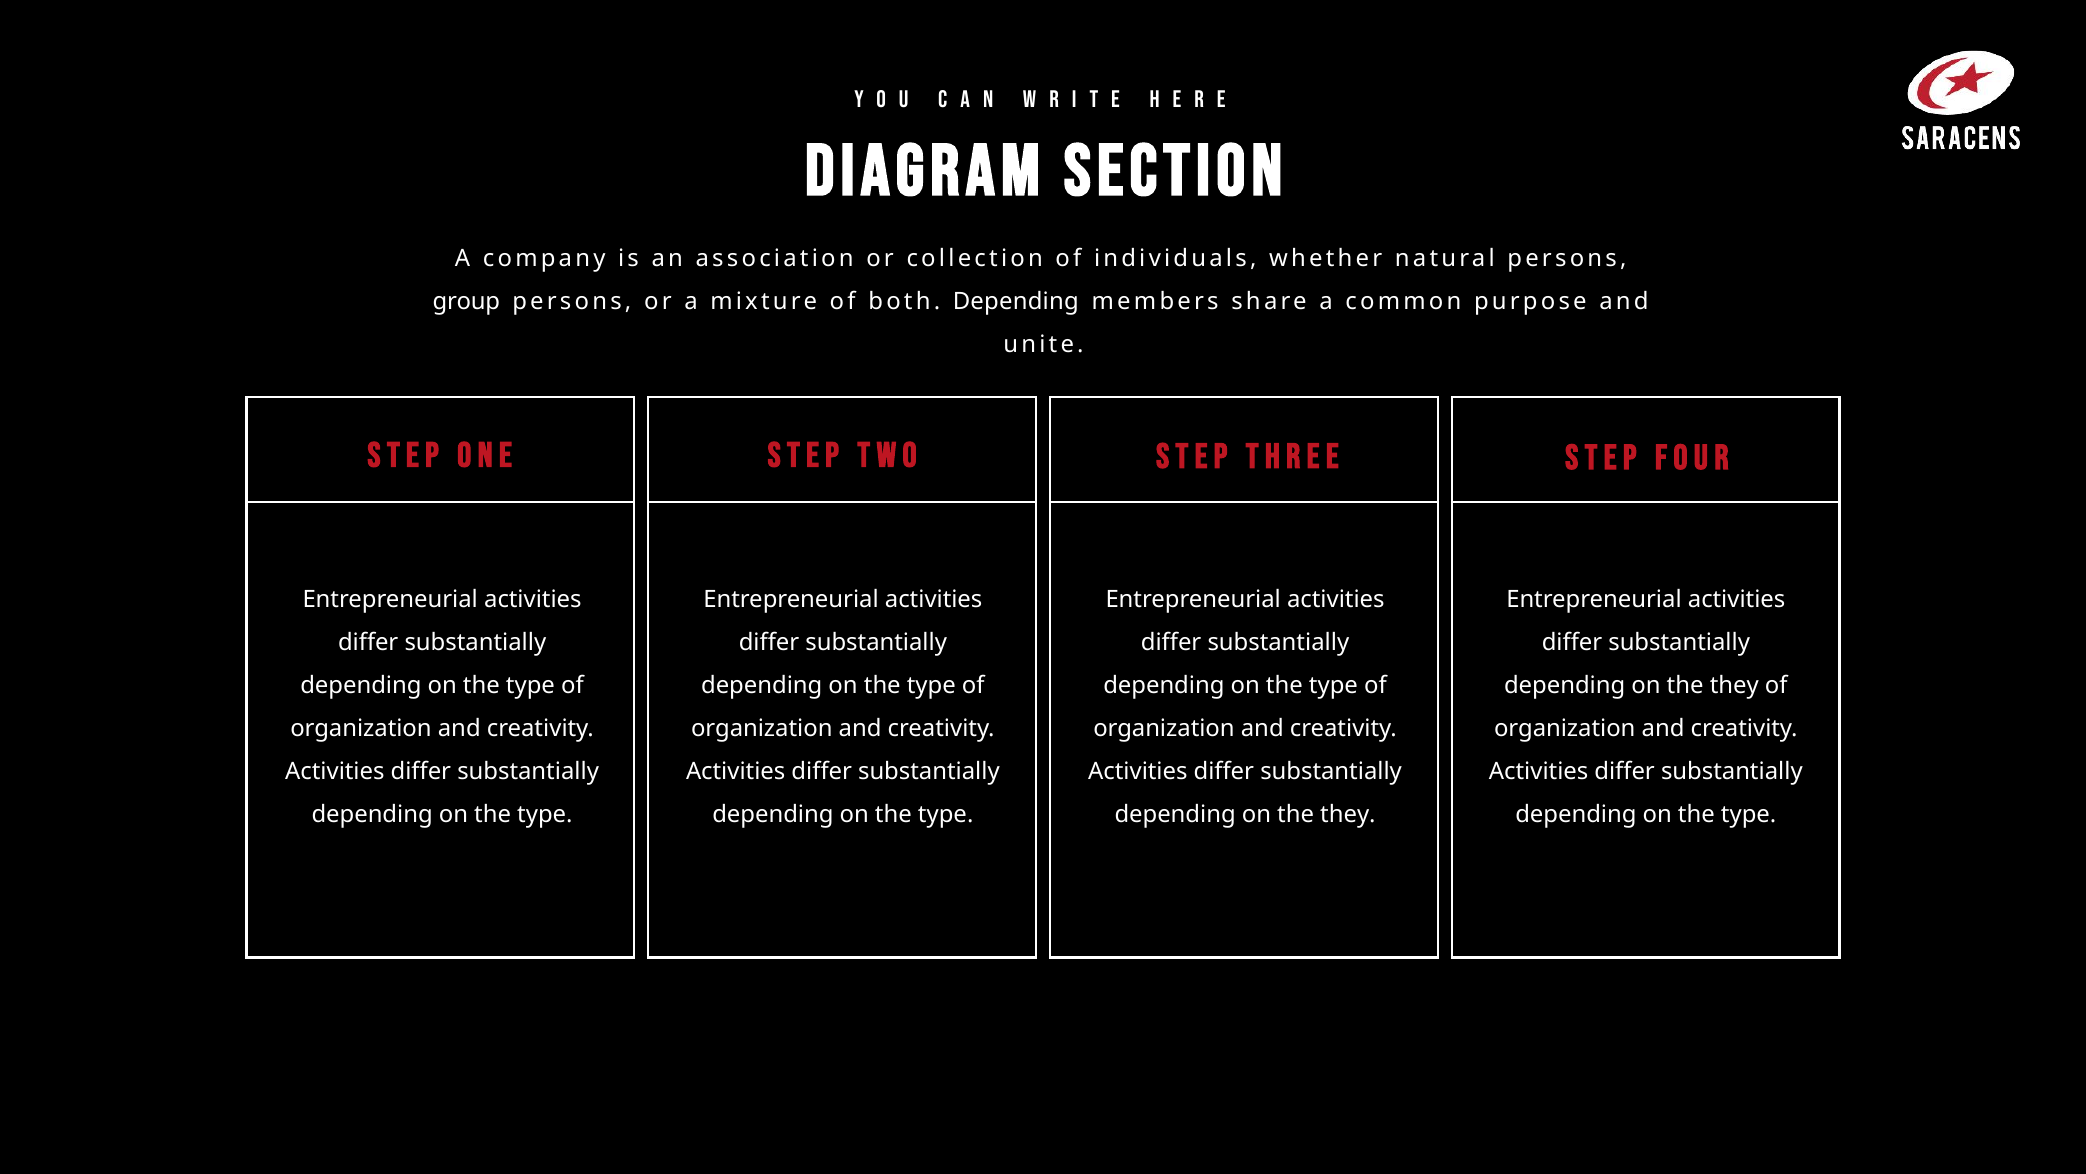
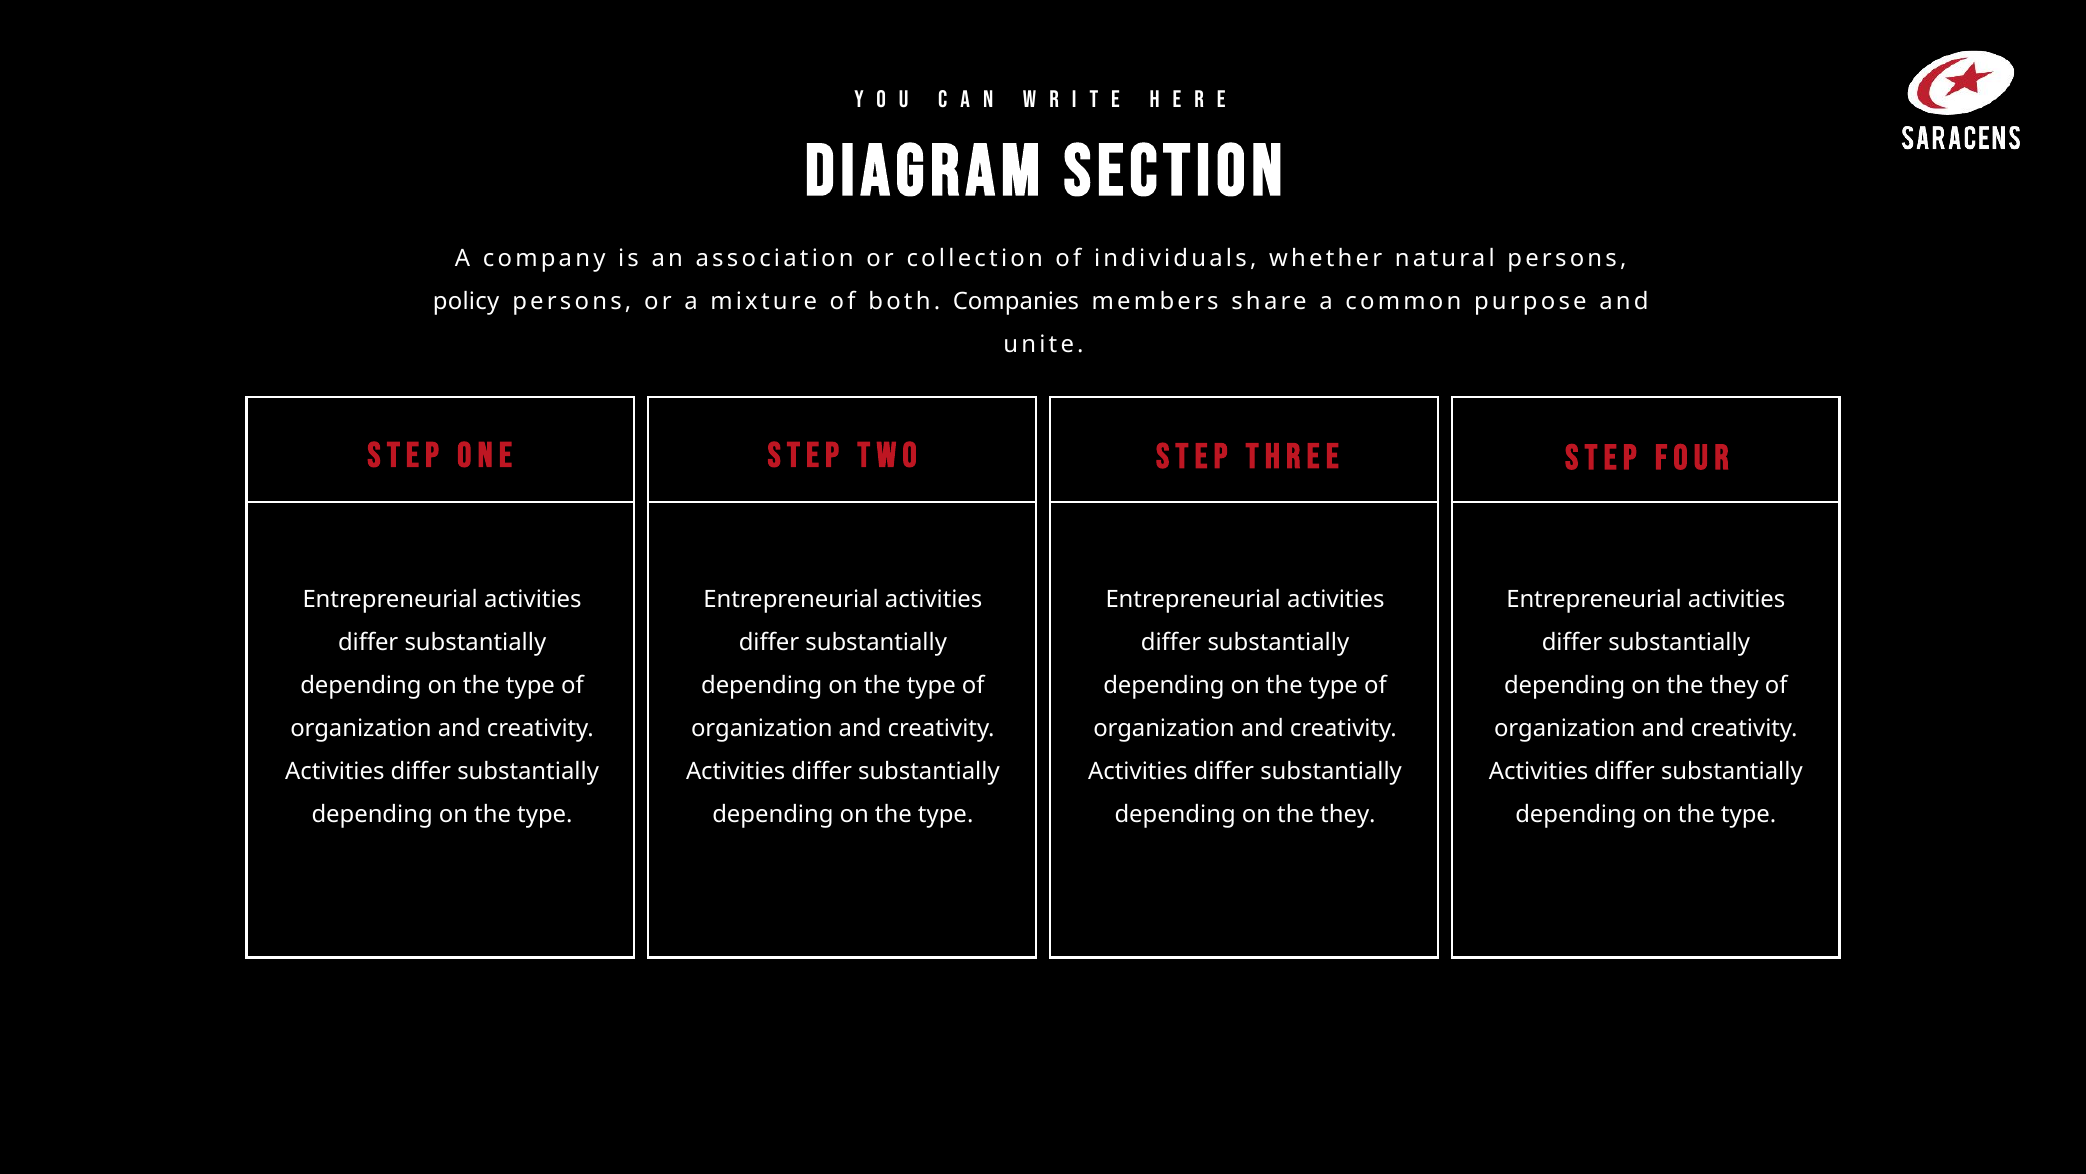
group: group -> policy (466, 301)
both Depending: Depending -> Companies (1016, 301)
